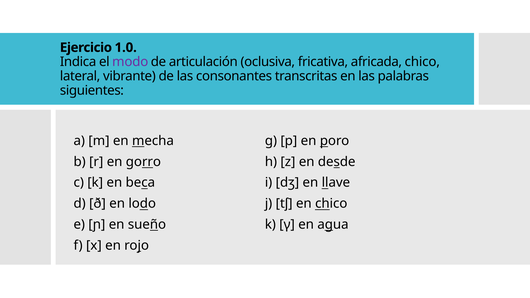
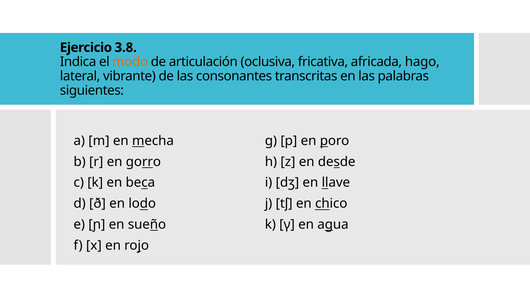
1.0: 1.0 -> 3.8 (126, 48)
modo colour: purple -> orange (130, 62)
africada chico: chico -> hago (422, 62)
